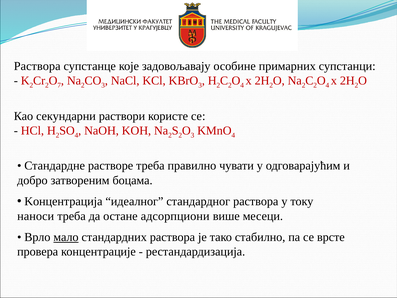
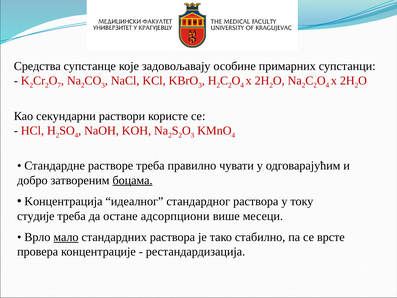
Раствора: Раствора -> Средства (37, 66)
боцама underline: none -> present (133, 180)
наноси: наноси -> студије (36, 216)
